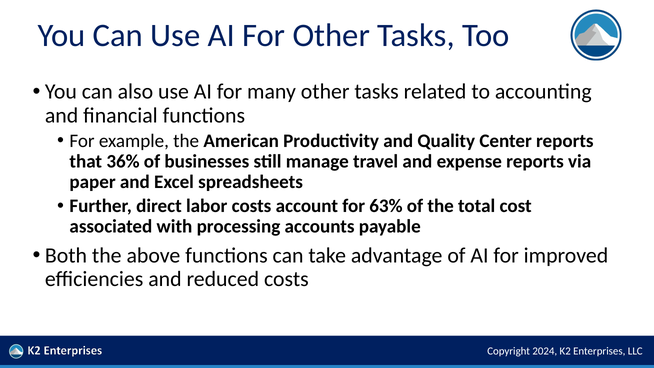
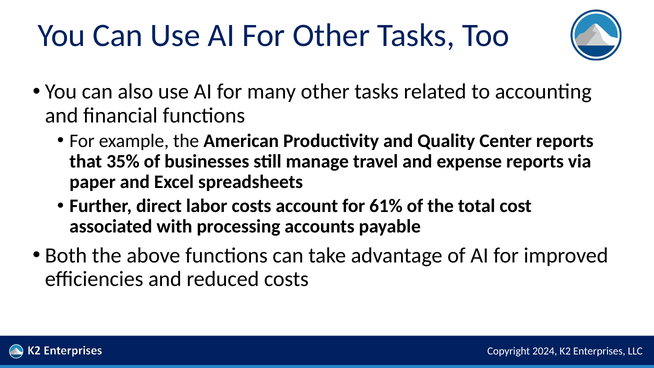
36%: 36% -> 35% (123, 161)
63%: 63% -> 61% (386, 206)
